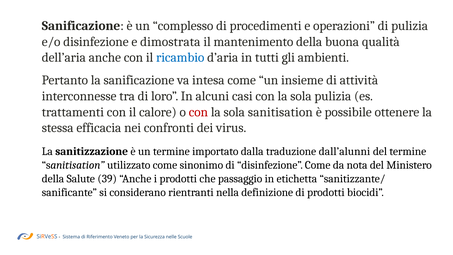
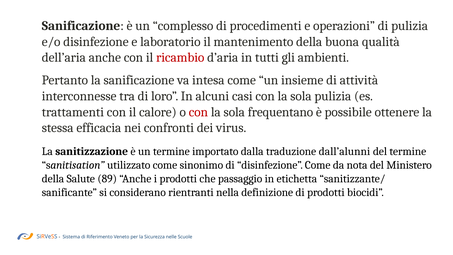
dimostrata: dimostrata -> laboratorio (170, 42)
ricambio colour: blue -> red (180, 58)
sola sanitisation: sanitisation -> frequentano (280, 112)
39: 39 -> 89 (107, 179)
